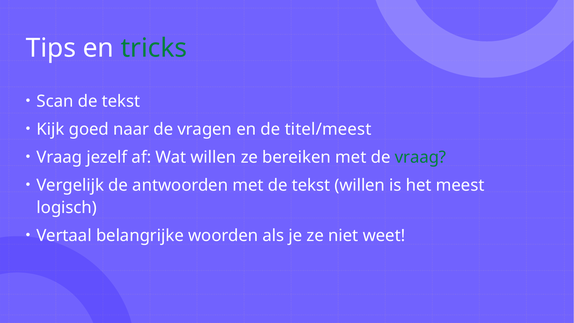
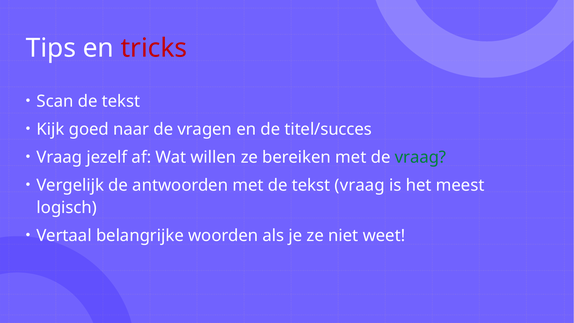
tricks colour: green -> red (154, 48)
titel/meest: titel/meest -> titel/succes (328, 129)
tekst willen: willen -> vraag (360, 185)
